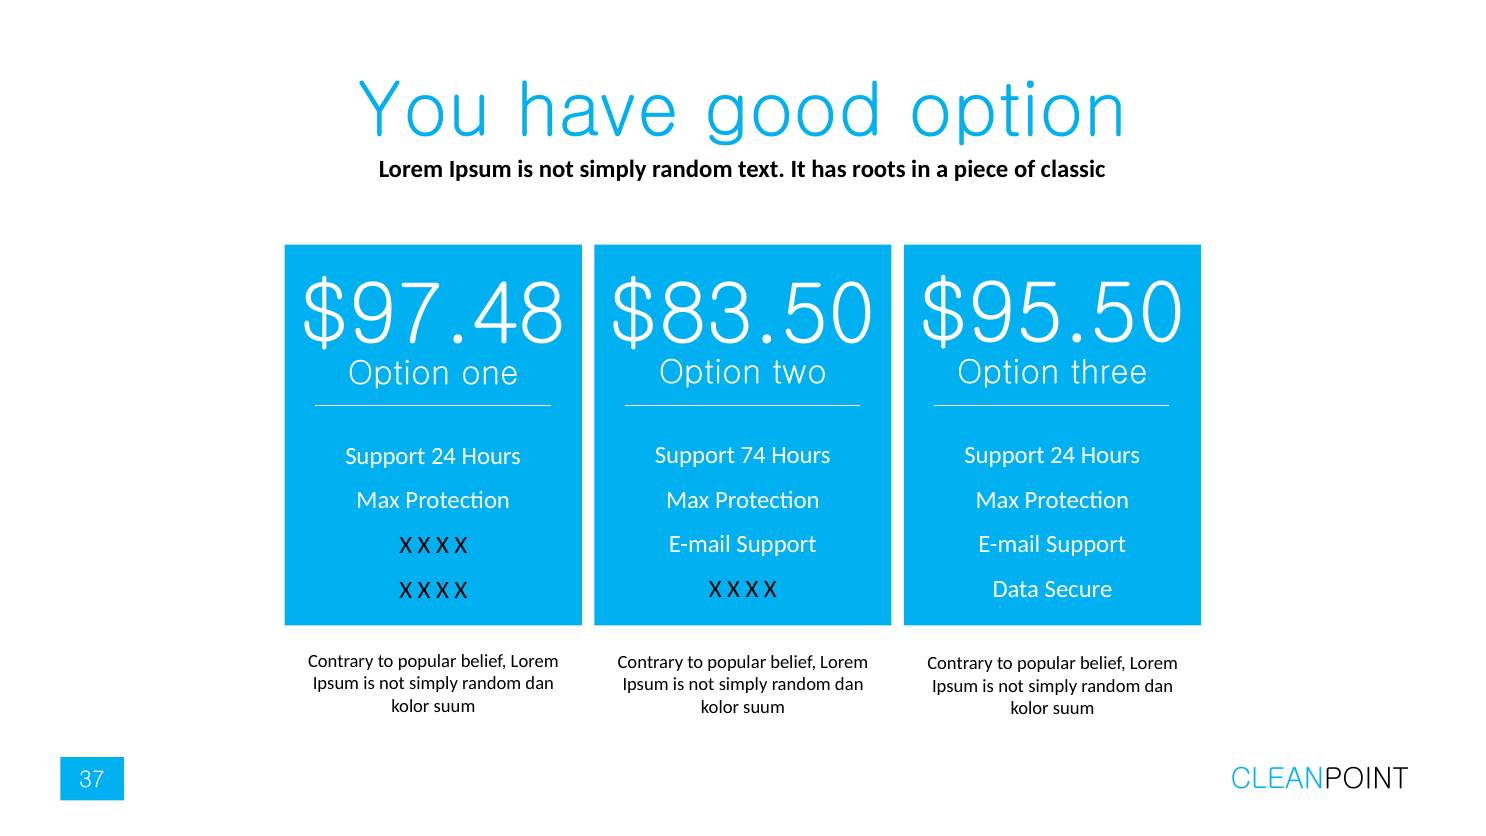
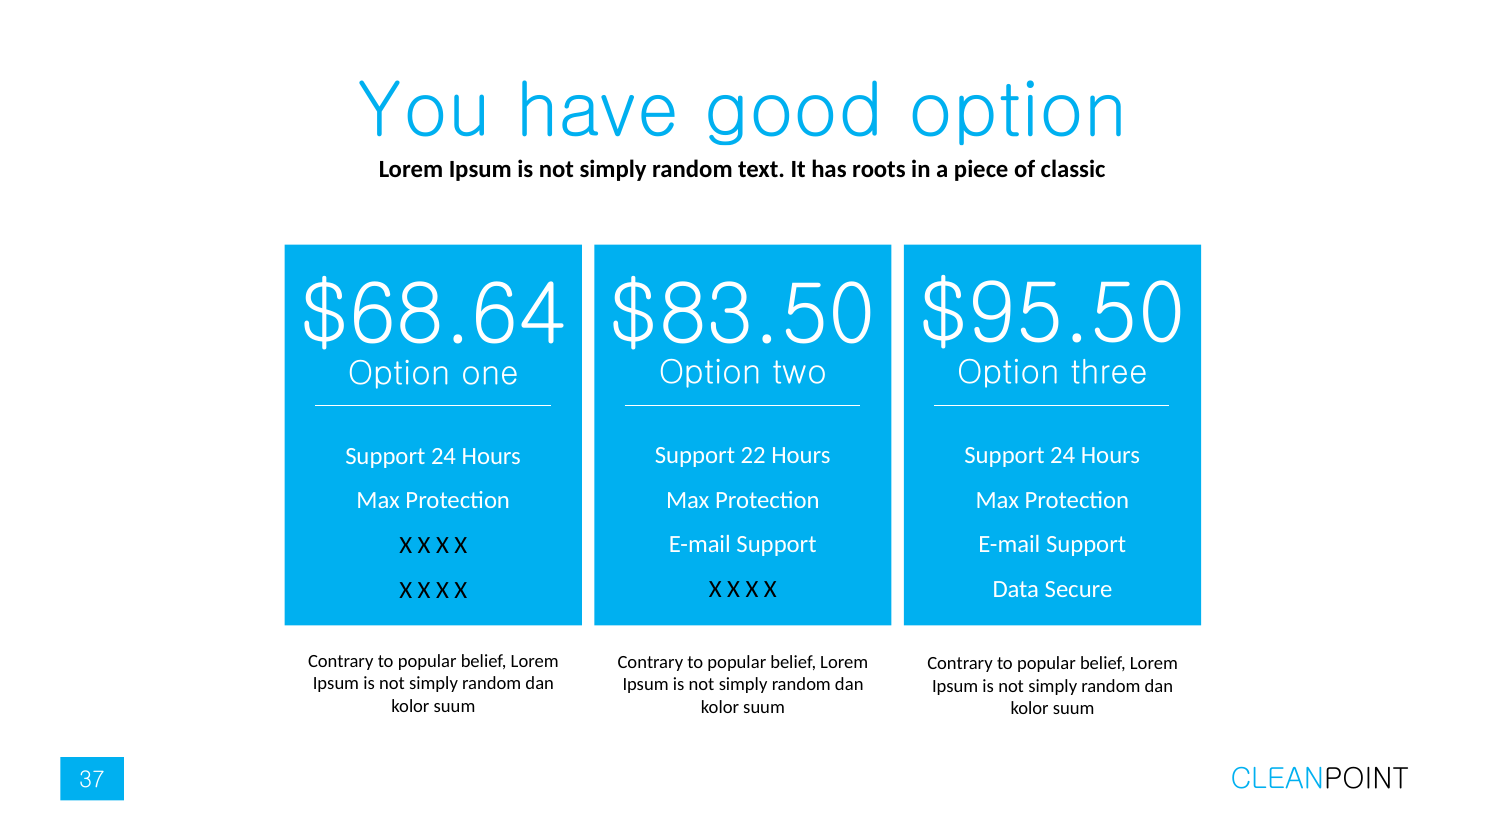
$97.48: $97.48 -> $68.64 (433, 315)
74: 74 -> 22 (753, 456)
